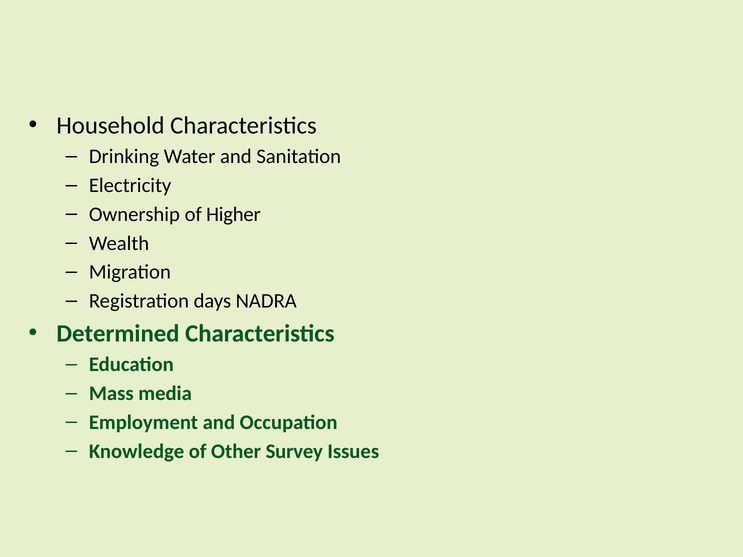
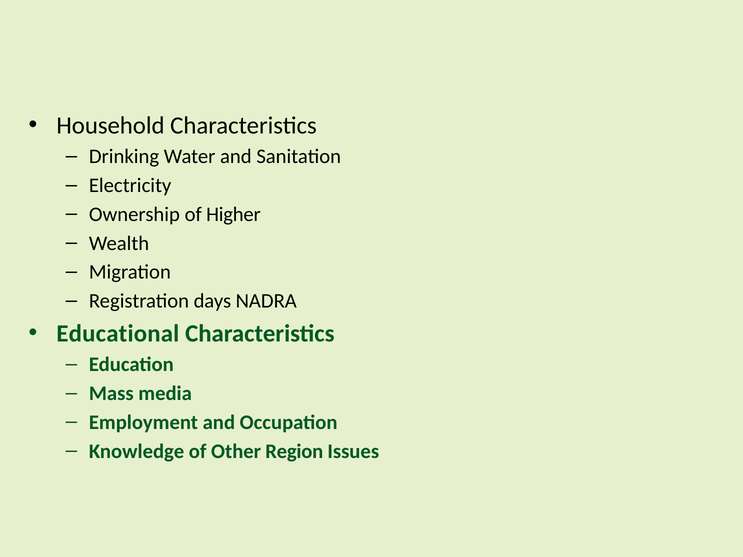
Determined: Determined -> Educational (118, 334)
Survey: Survey -> Region (294, 451)
